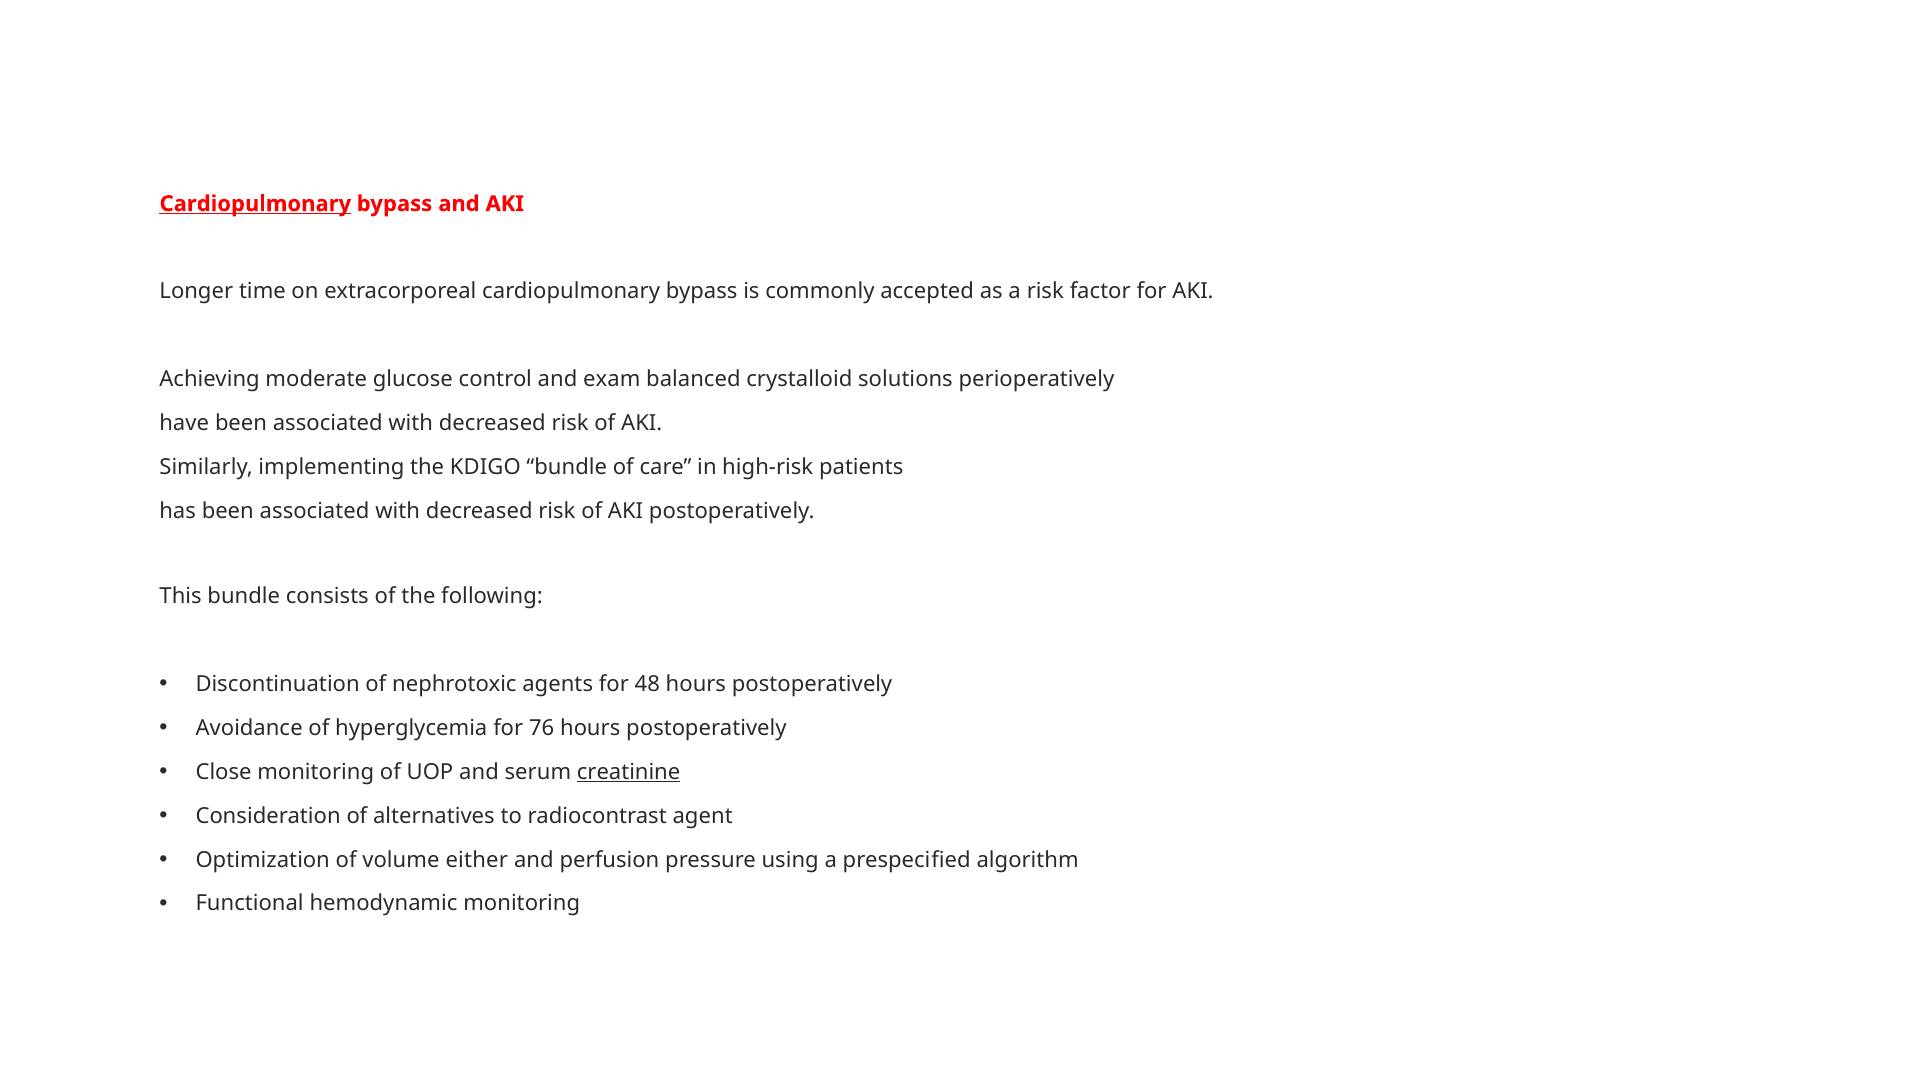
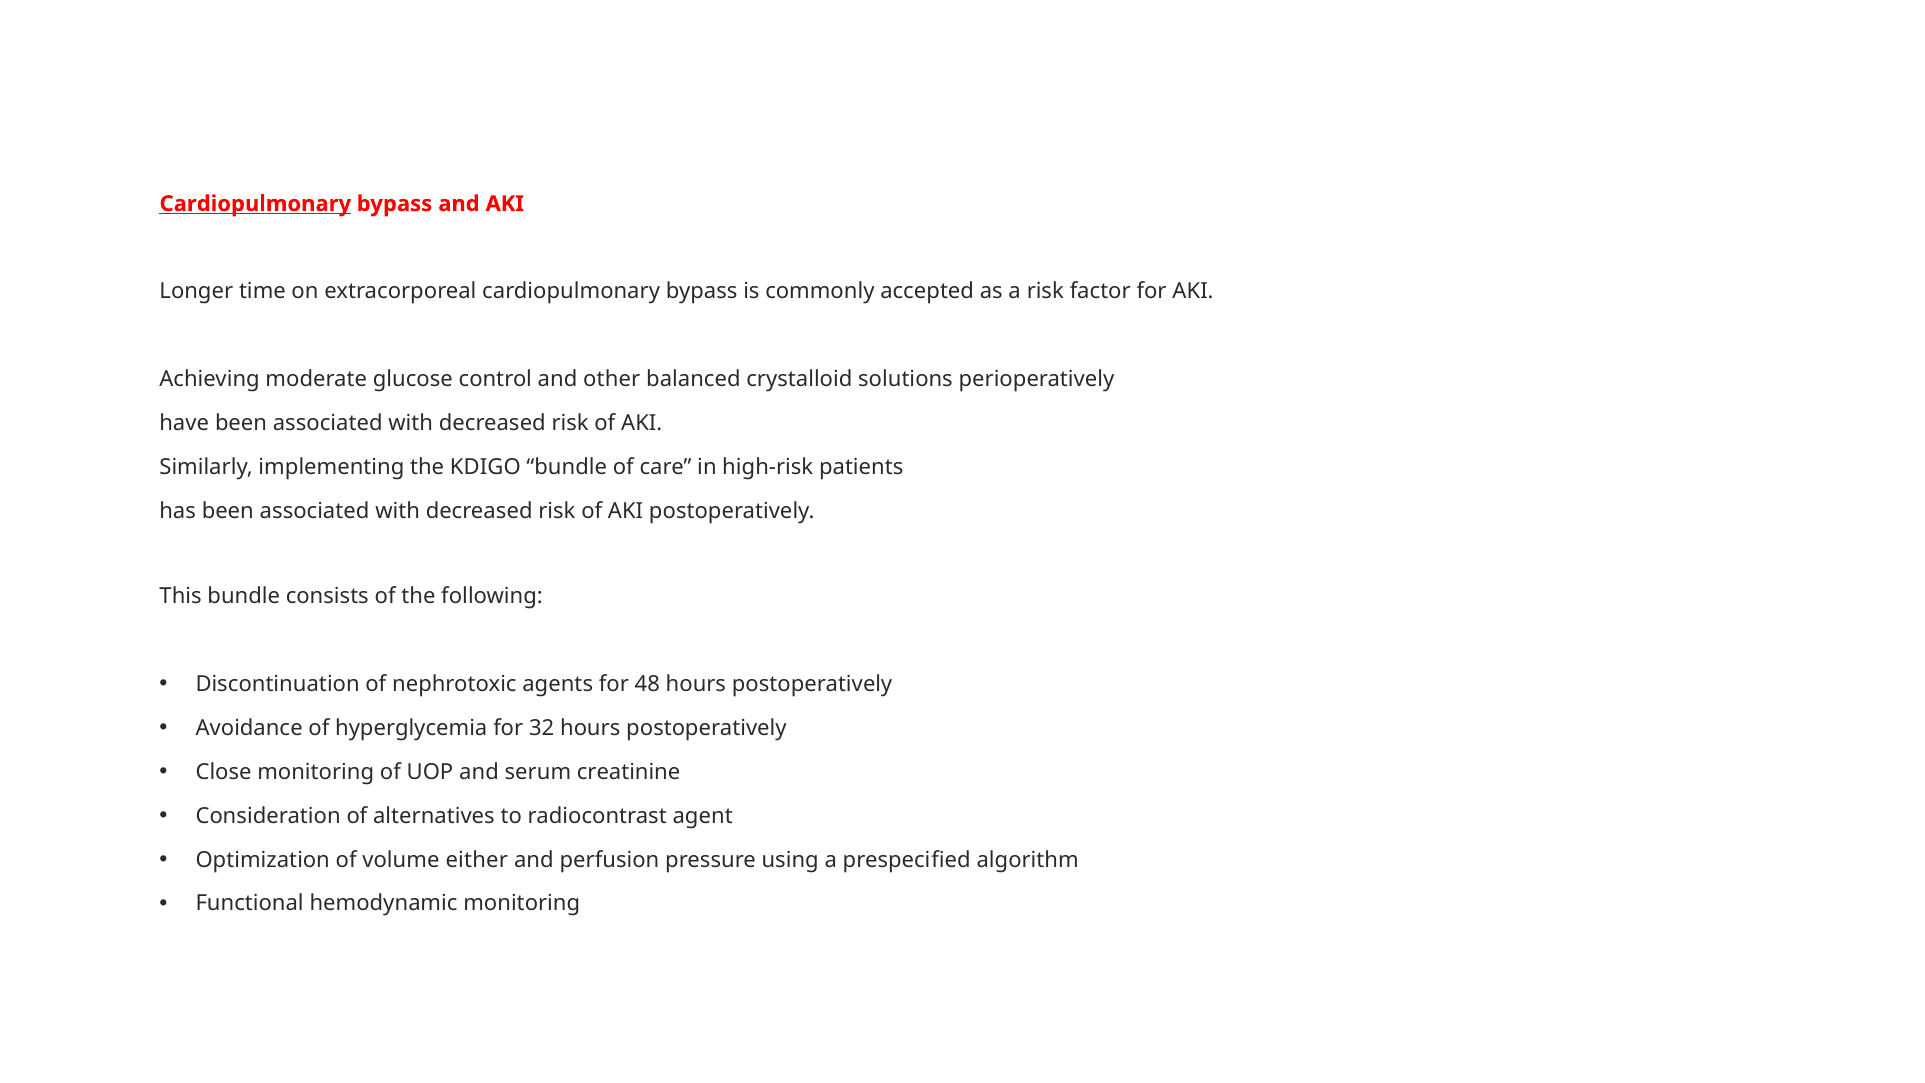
exam: exam -> other (612, 379)
76: 76 -> 32 (542, 728)
creatinine underline: present -> none (629, 772)
